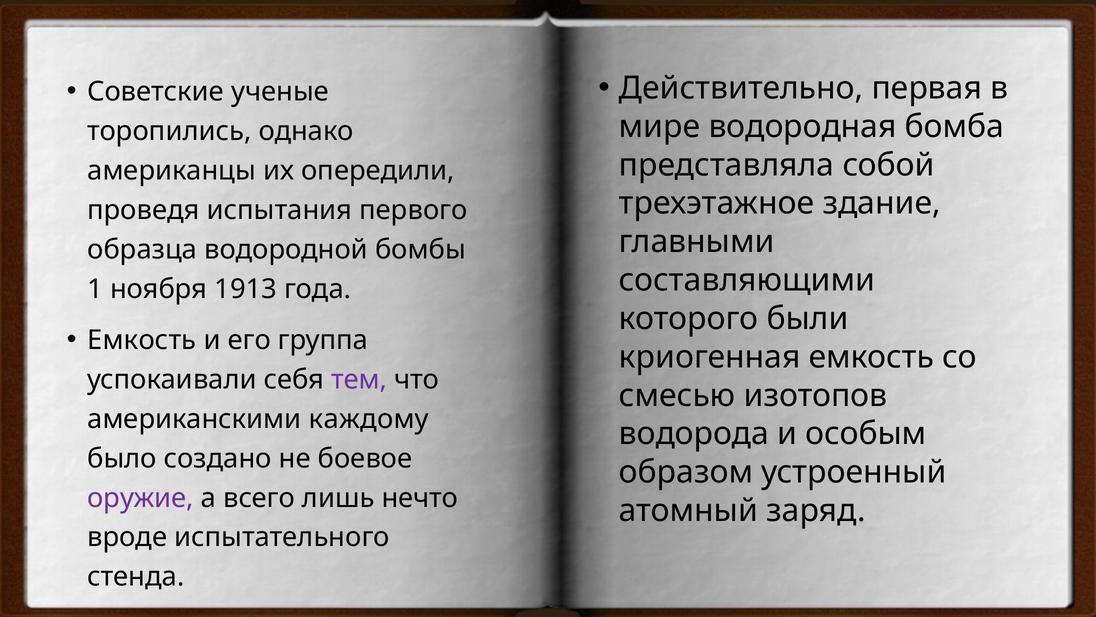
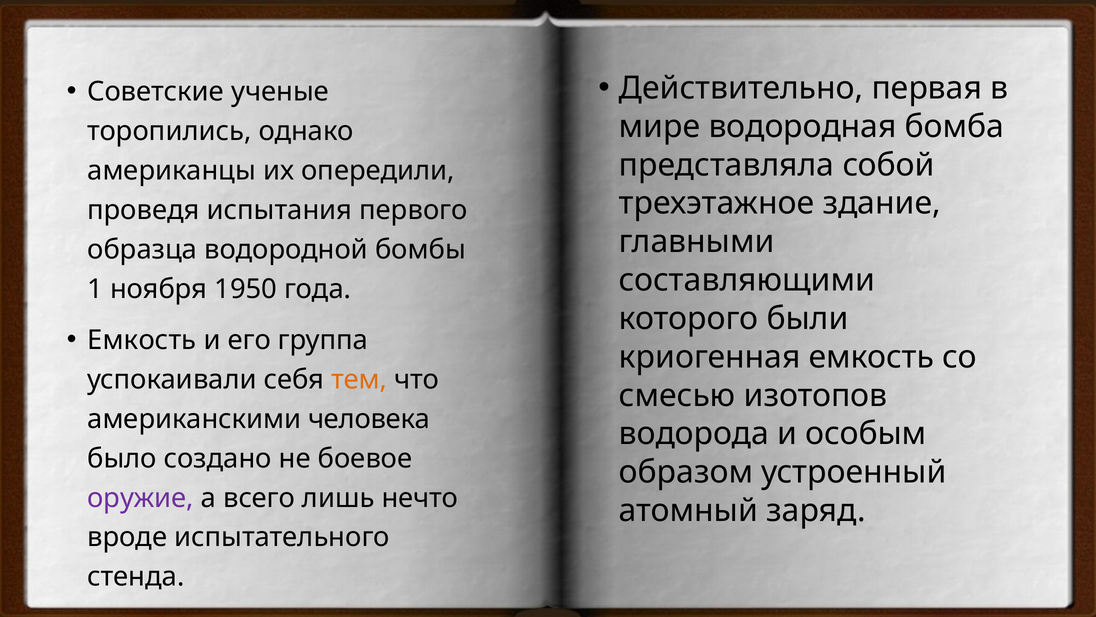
1913: 1913 -> 1950 (246, 289)
тем colour: purple -> orange (359, 379)
каждому: каждому -> человека (369, 419)
